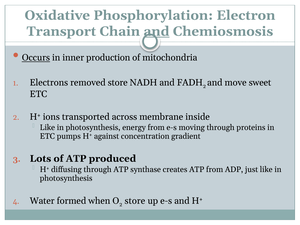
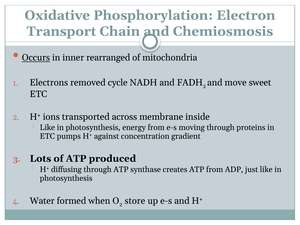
and underline: present -> none (156, 31)
production: production -> rearranged (108, 58)
removed store: store -> cycle (118, 83)
